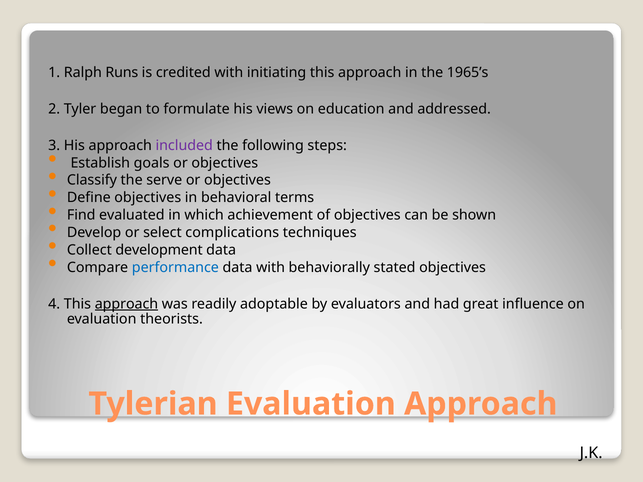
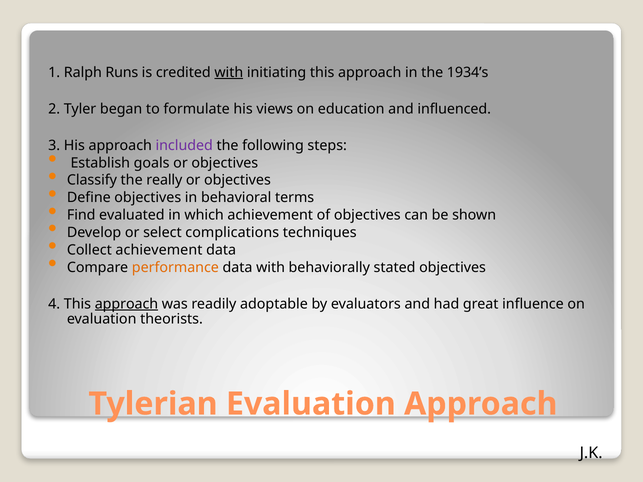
with underline: none -> present (229, 72)
1965’s: 1965’s -> 1934’s (468, 72)
addressed: addressed -> influenced (454, 109)
serve: serve -> really (164, 180)
Collect development: development -> achievement (159, 250)
performance colour: blue -> orange (175, 267)
